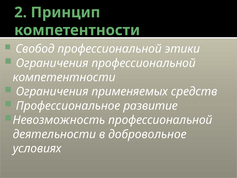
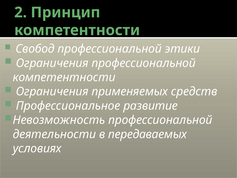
добровольное: добровольное -> передаваемых (147, 134)
